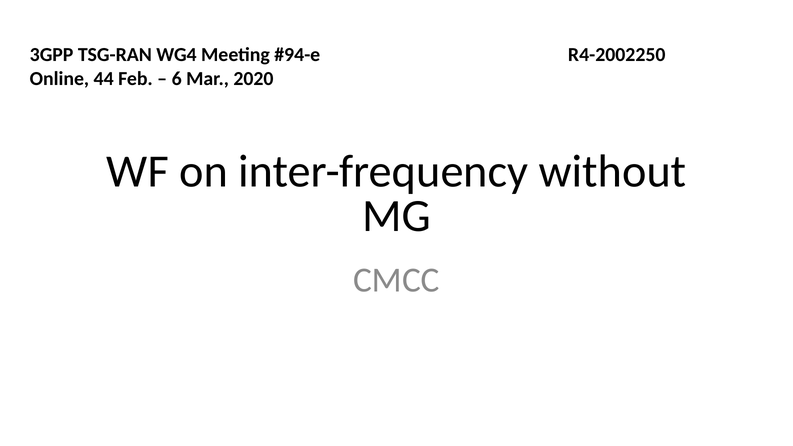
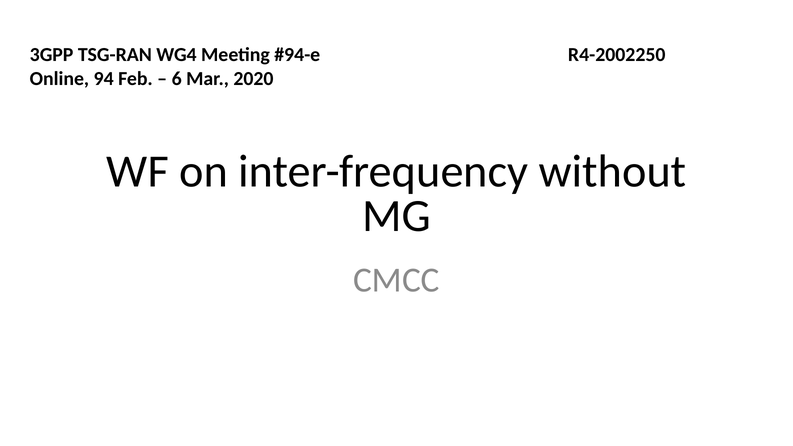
44: 44 -> 94 (104, 79)
